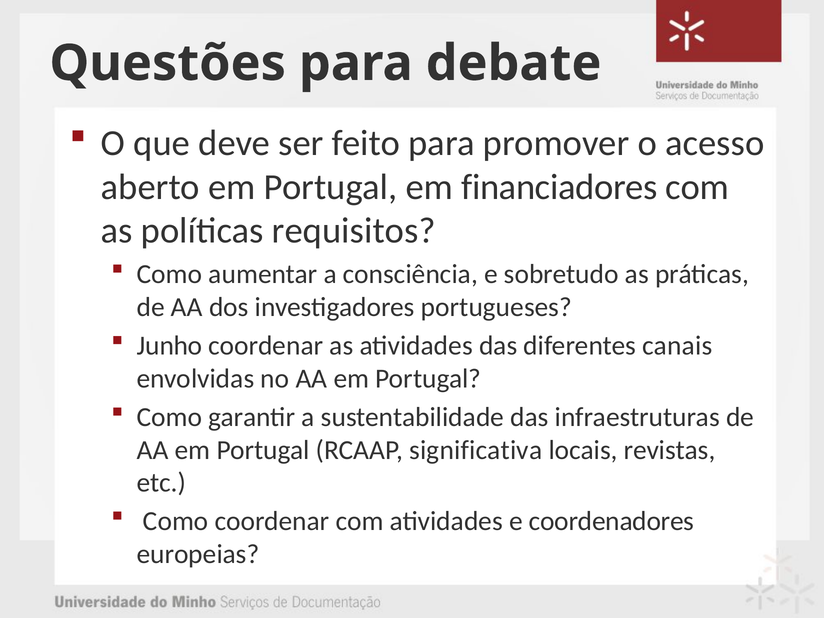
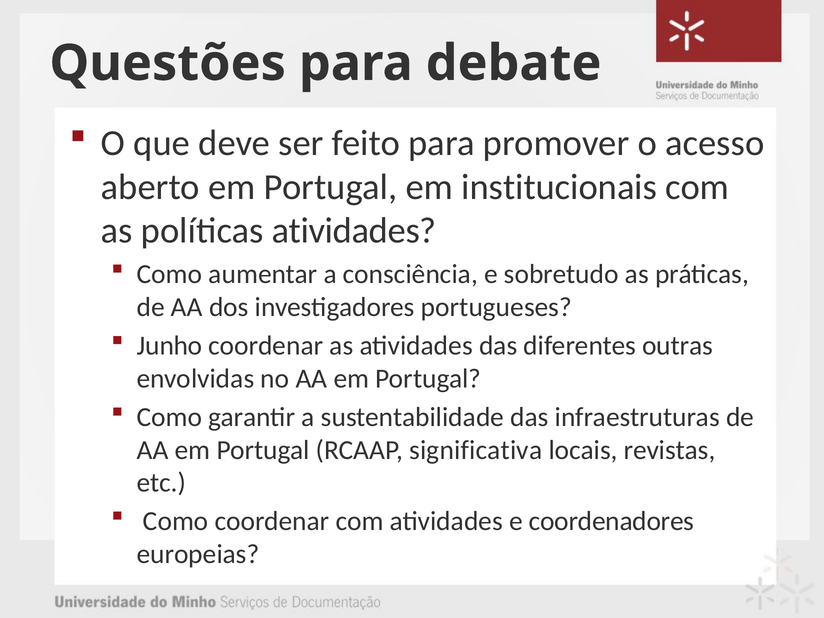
financiadores: financiadores -> institucionais (559, 187)
políticas requisitos: requisitos -> atividades (354, 231)
canais: canais -> outras (677, 346)
